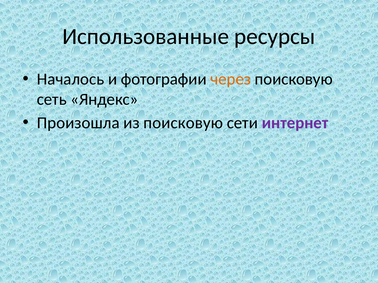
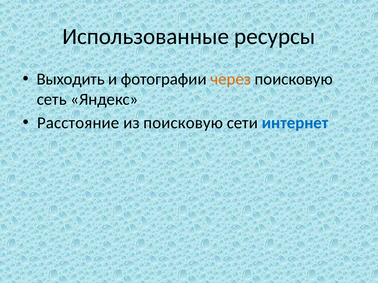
Началось: Началось -> Выходить (71, 79)
Произошла: Произошла -> Расстояние (78, 123)
интернет colour: purple -> blue (295, 123)
